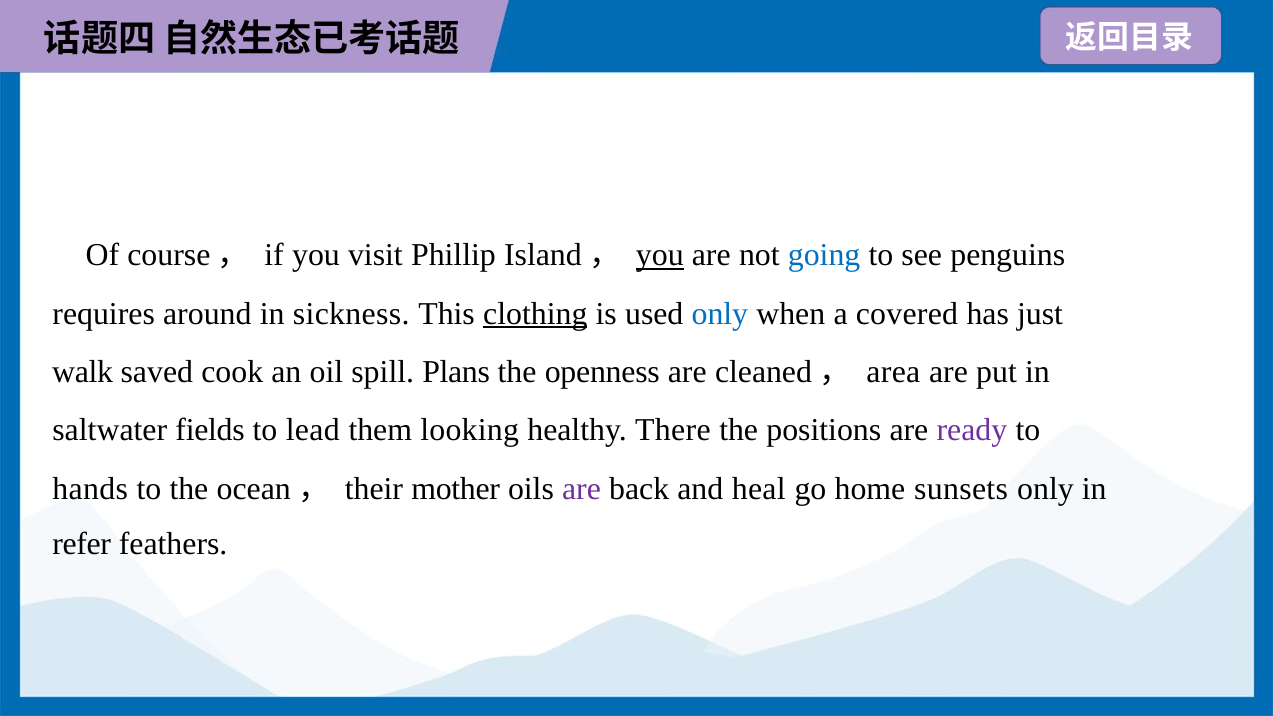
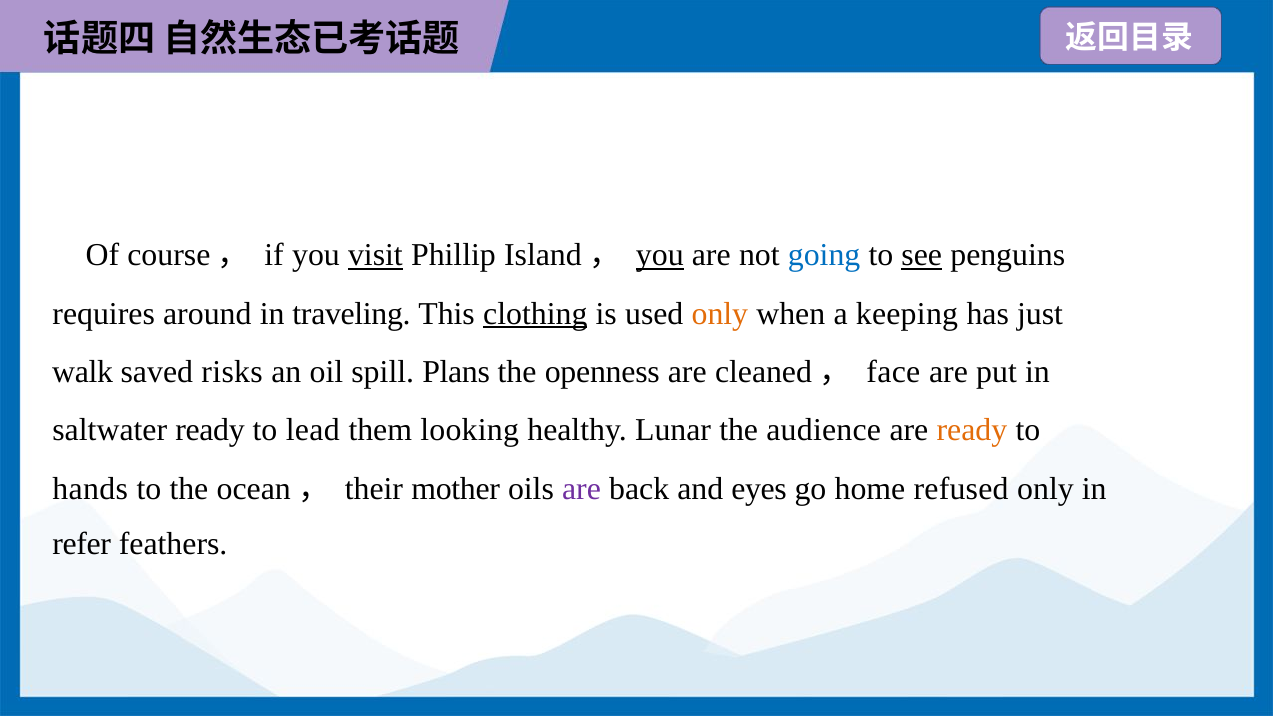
visit underline: none -> present (375, 255)
see underline: none -> present (922, 255)
sickness: sickness -> traveling (352, 314)
only colour: blue -> orange (720, 314)
covered: covered -> keeping (907, 314)
cook: cook -> risks (232, 372)
area: area -> face (893, 372)
saltwater fields: fields -> ready (210, 430)
There: There -> Lunar (673, 430)
positions: positions -> audience (824, 430)
ready colour: purple -> orange (972, 430)
heal: heal -> eyes (759, 489)
sunsets: sunsets -> refused (961, 489)
